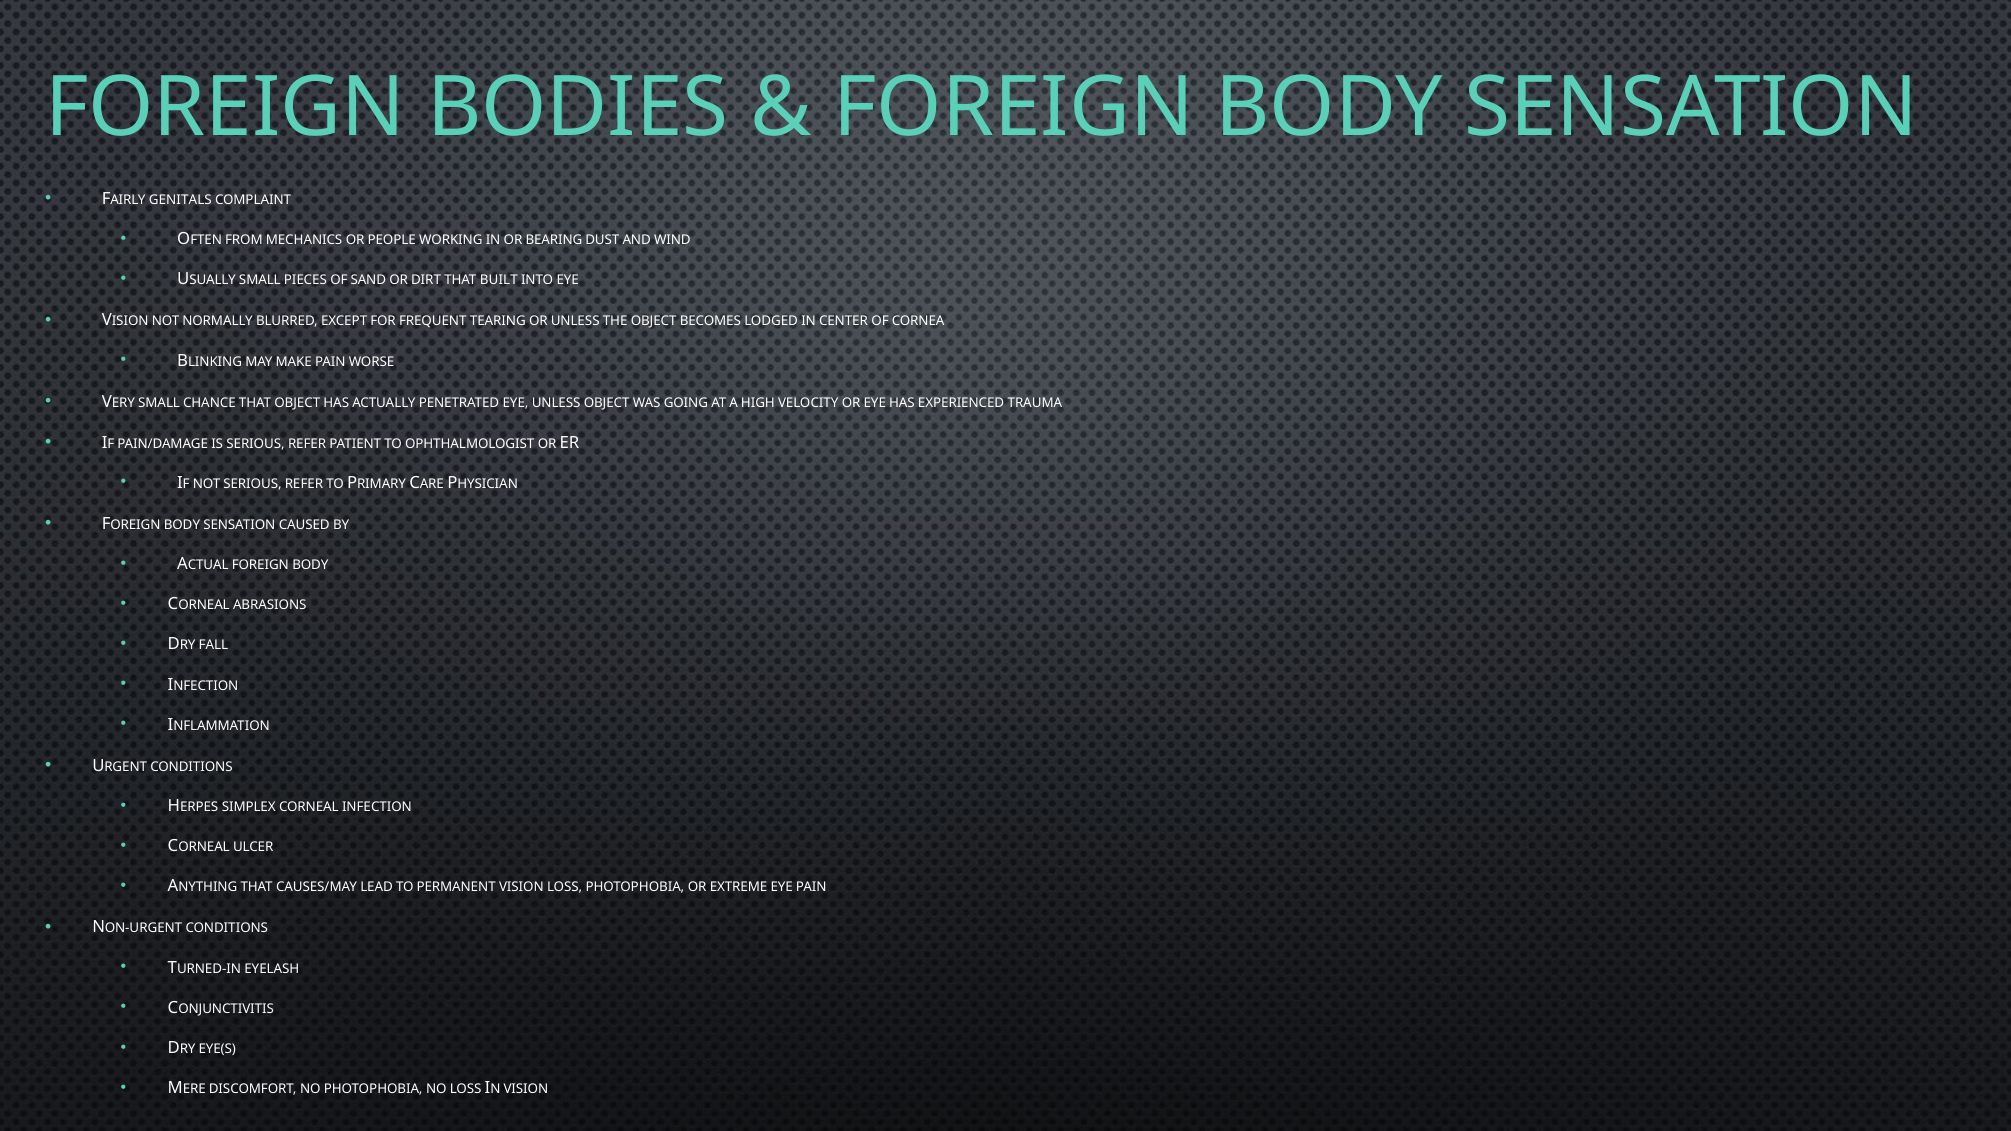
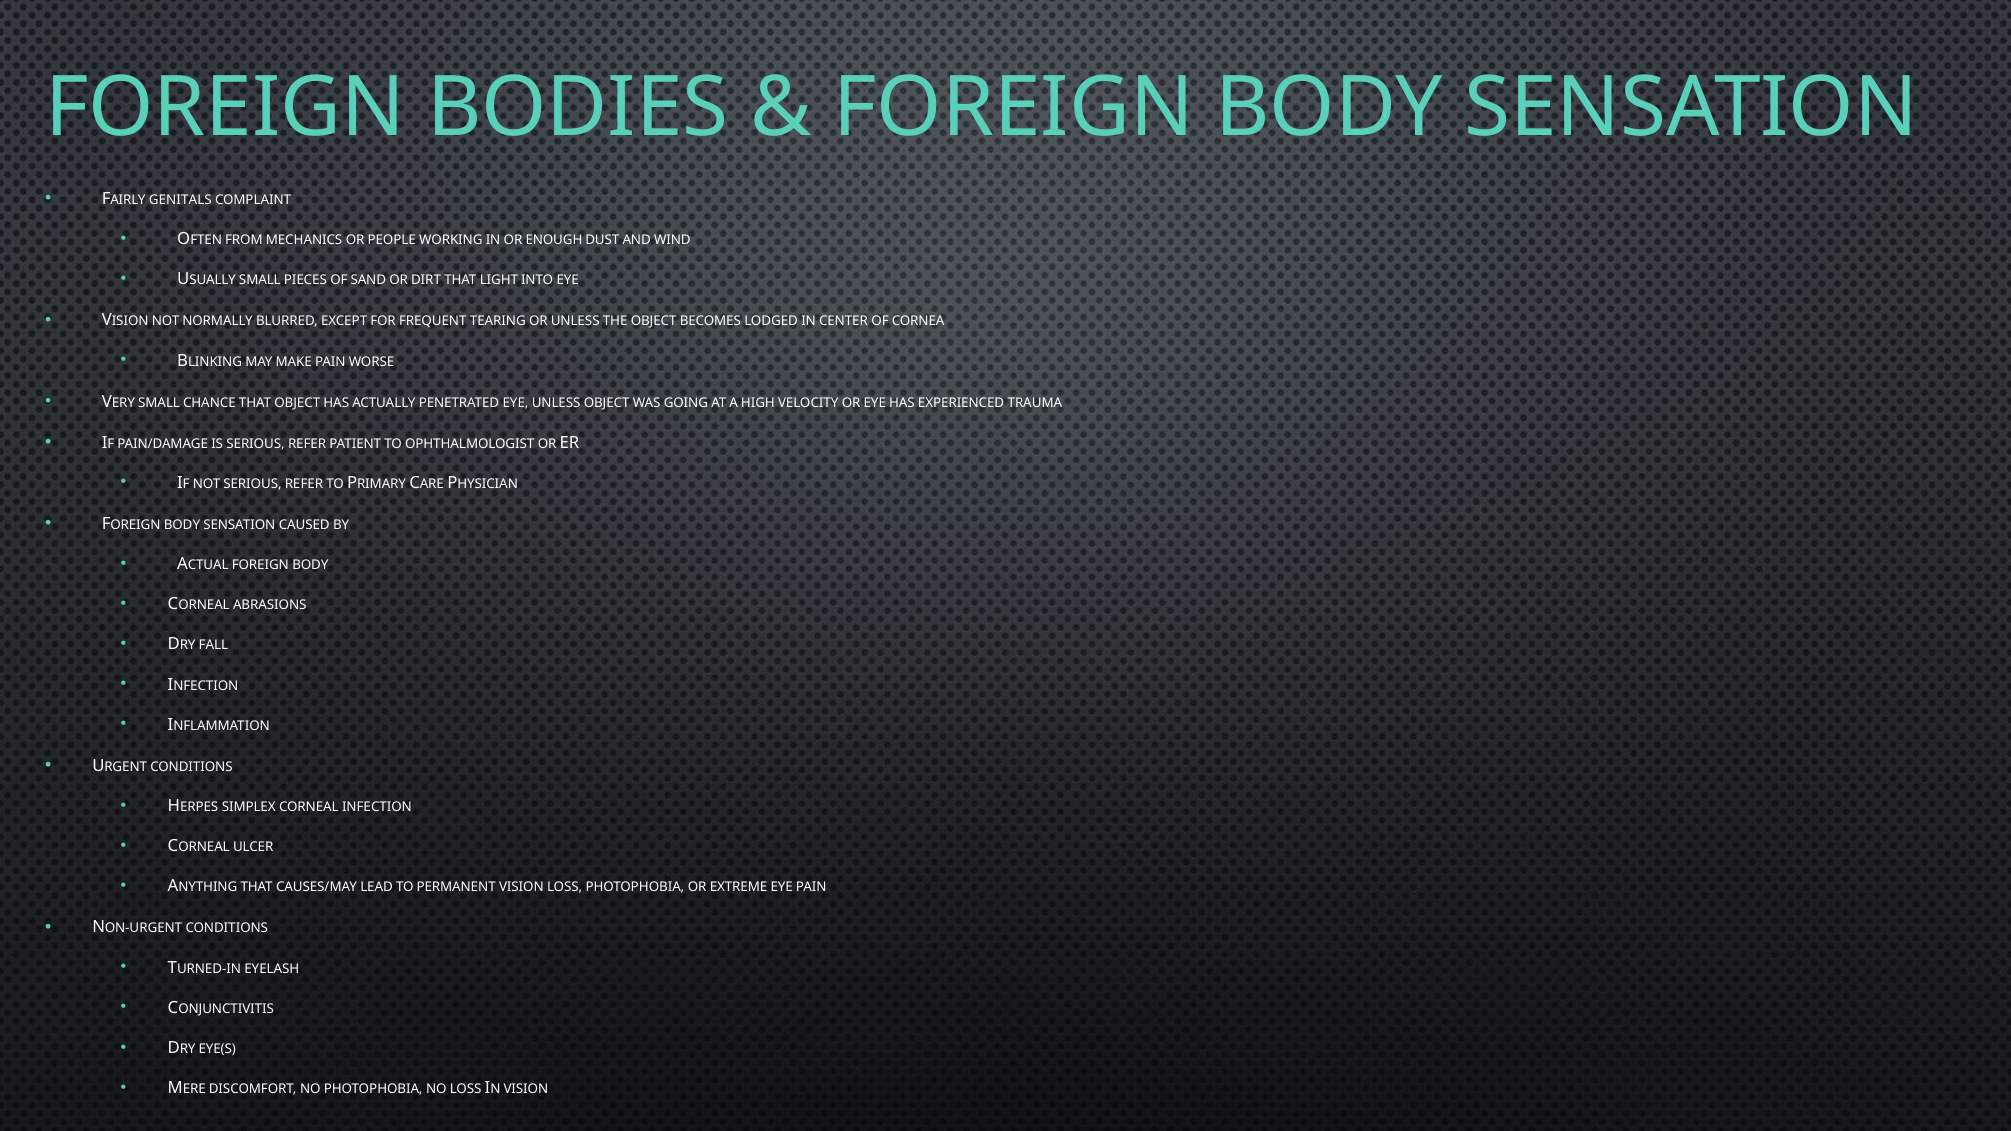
BEARING: BEARING -> ENOUGH (554, 240)
BUILT: BUILT -> LIGHT (499, 280)
